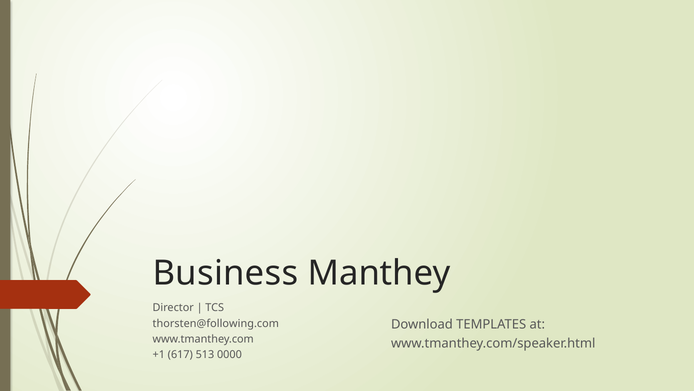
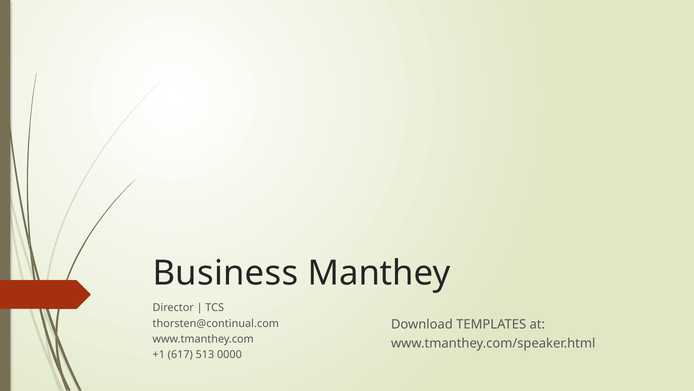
thorsten@following.com: thorsten@following.com -> thorsten@continual.com (216, 323)
